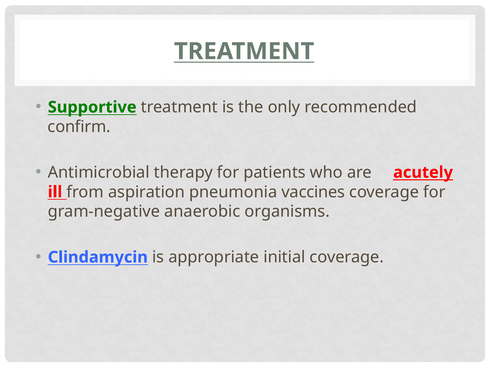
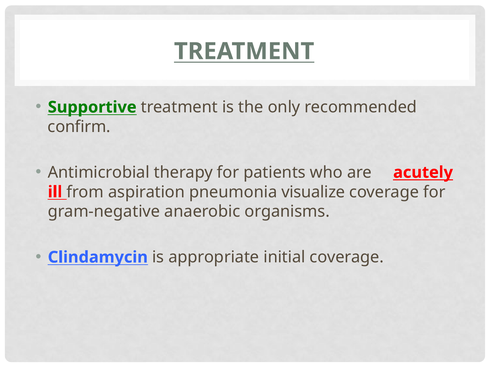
vaccines: vaccines -> visualize (313, 192)
